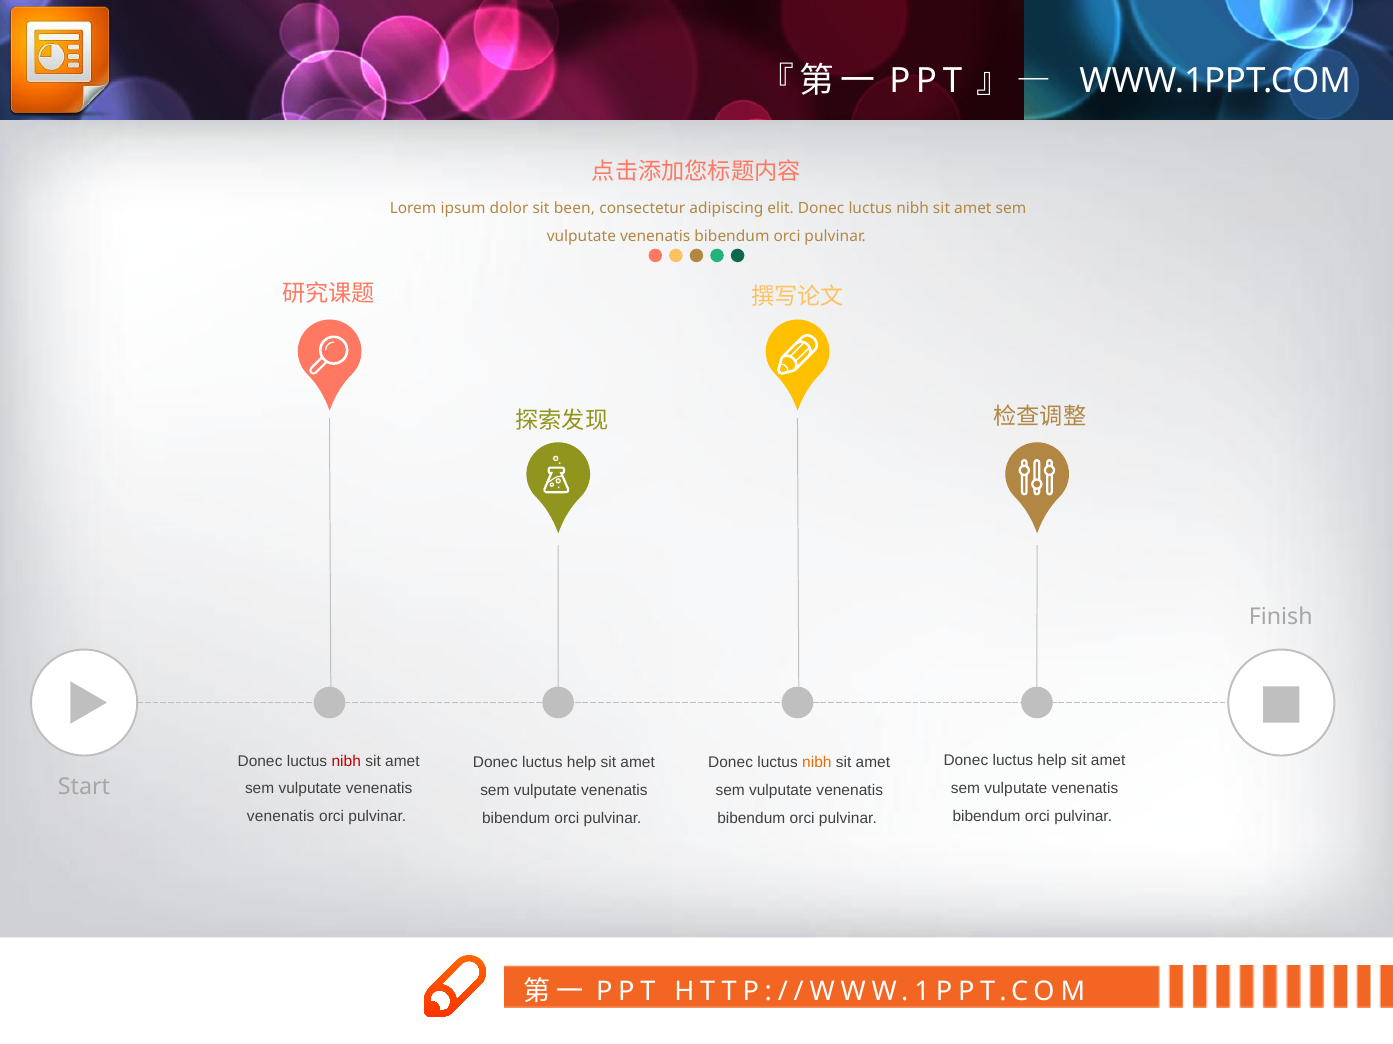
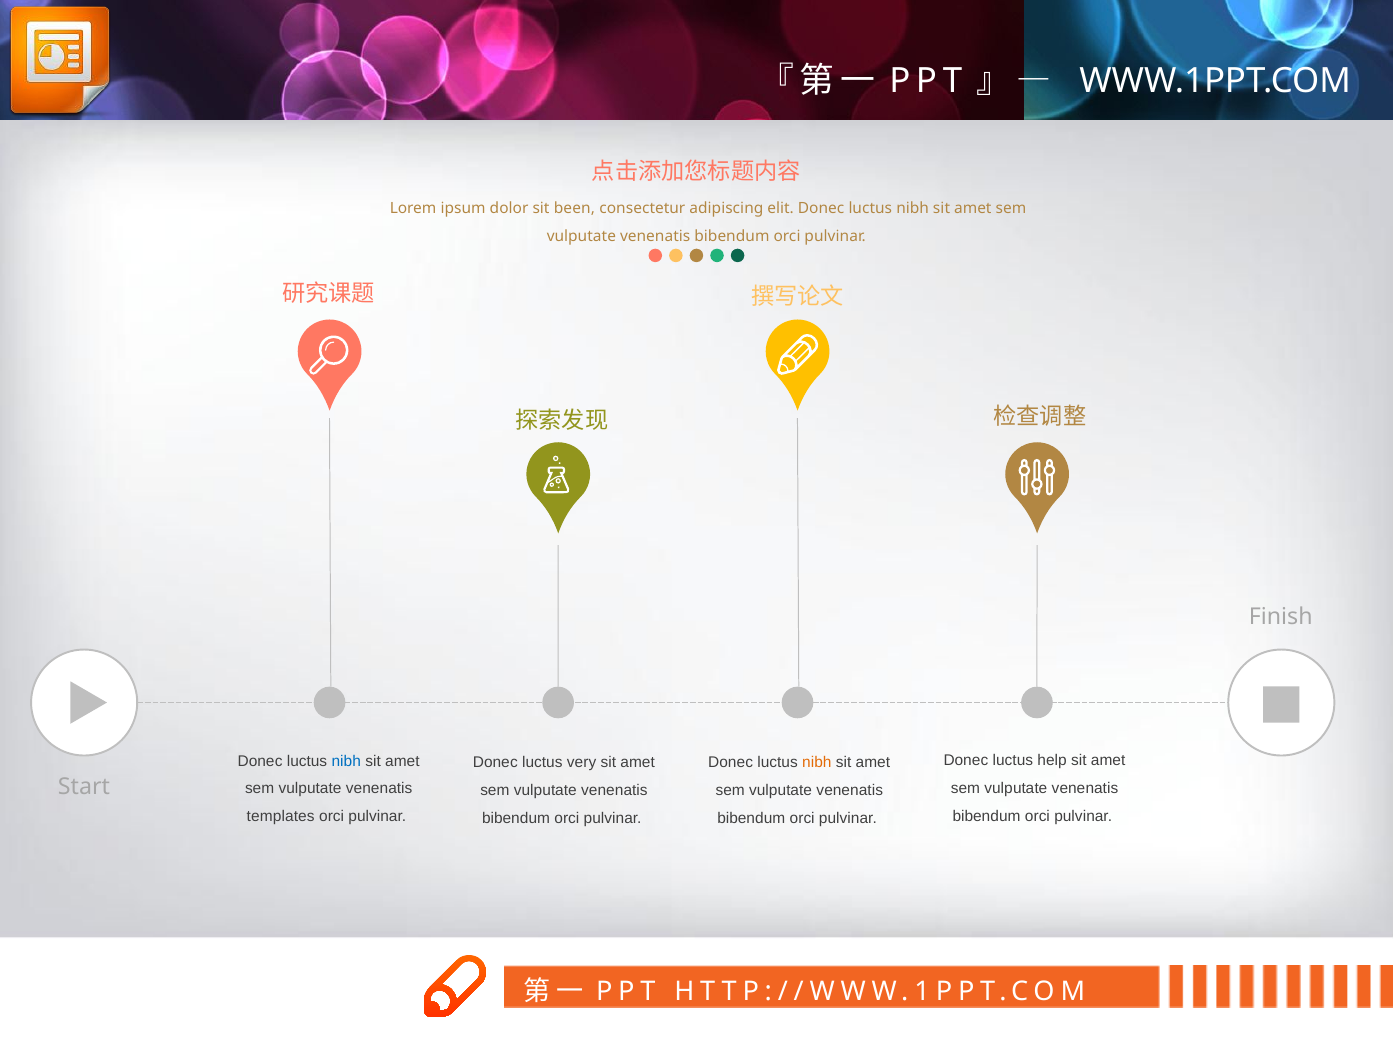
nibh colour: red -> blue (346, 762)
help: help -> very (582, 763)
venenatis: venenatis -> templates (281, 817)
